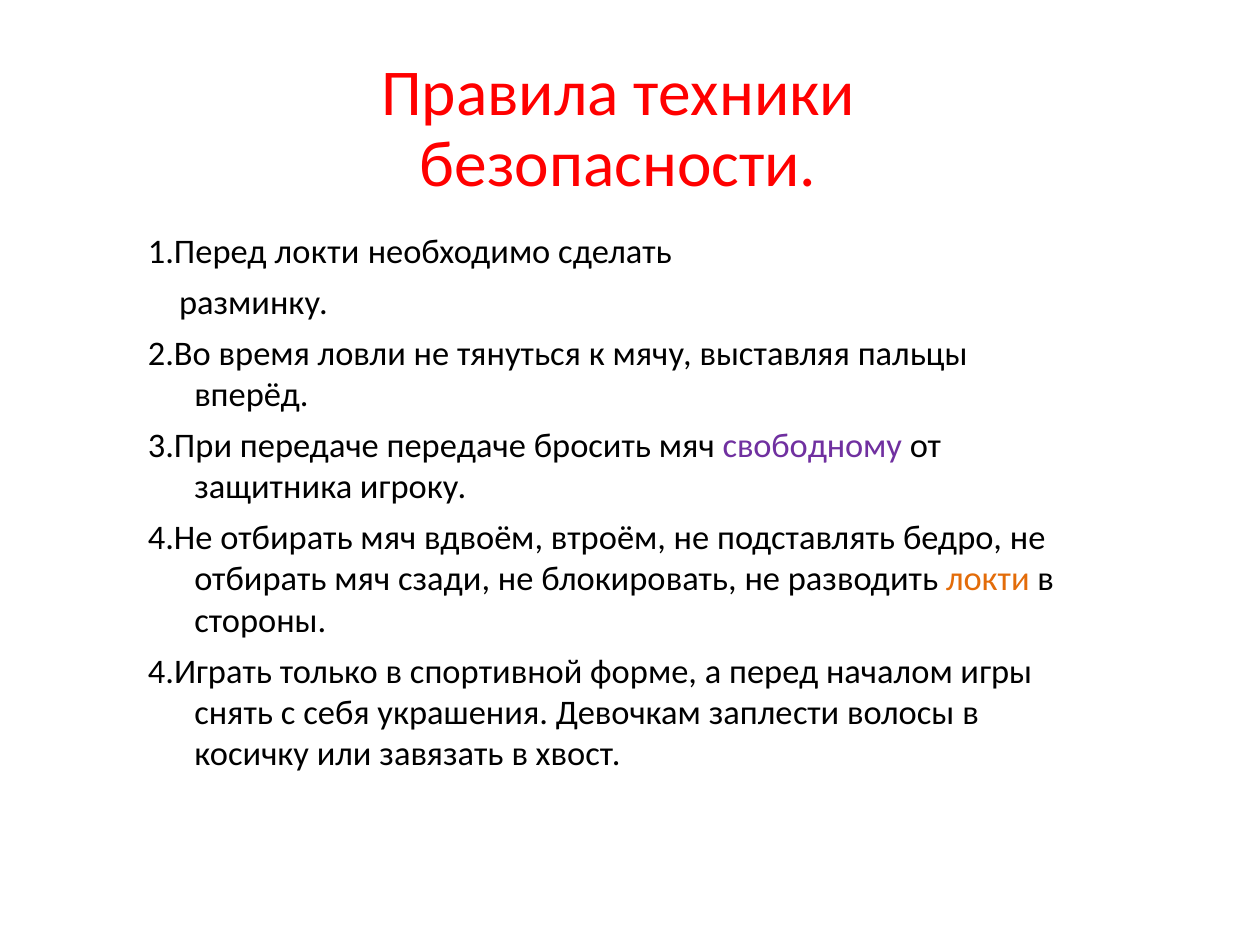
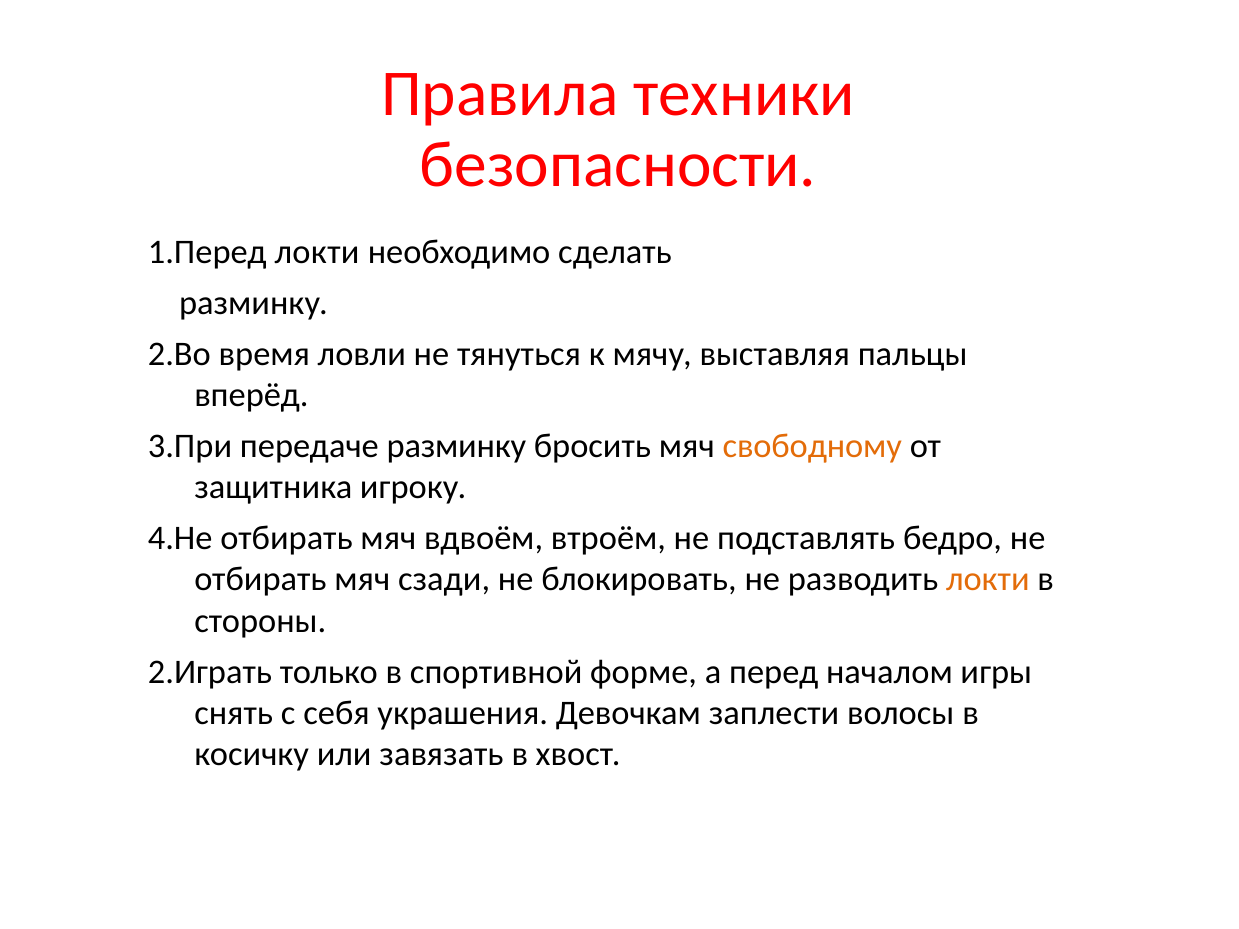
передаче передаче: передаче -> разминку (456, 446)
свободному colour: purple -> orange (812, 446)
4.Играть: 4.Играть -> 2.Играть (210, 672)
